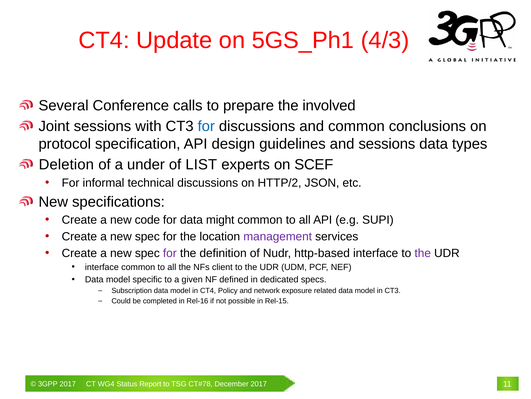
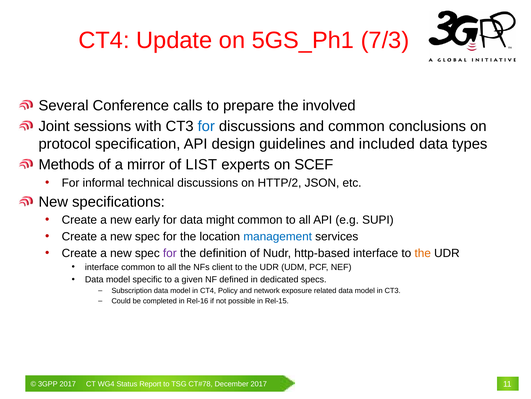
4/3: 4/3 -> 7/3 (385, 40)
and sessions: sessions -> included (387, 144)
Deletion: Deletion -> Methods (66, 164)
under: under -> mirror (146, 164)
code: code -> early (147, 220)
management colour: purple -> blue (278, 236)
the colour: purple -> orange (423, 253)
